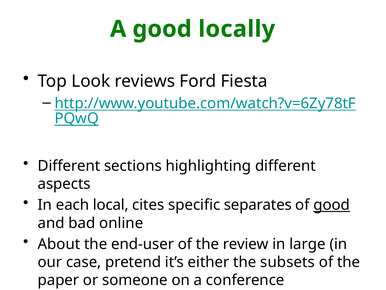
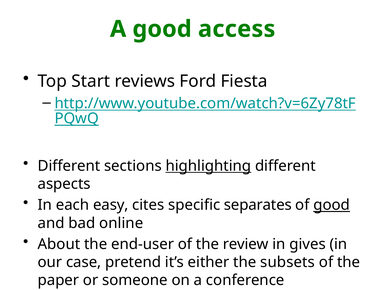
locally: locally -> access (237, 29)
Look: Look -> Start (91, 81)
highlighting underline: none -> present (208, 166)
local: local -> easy (111, 205)
large: large -> gives (308, 244)
